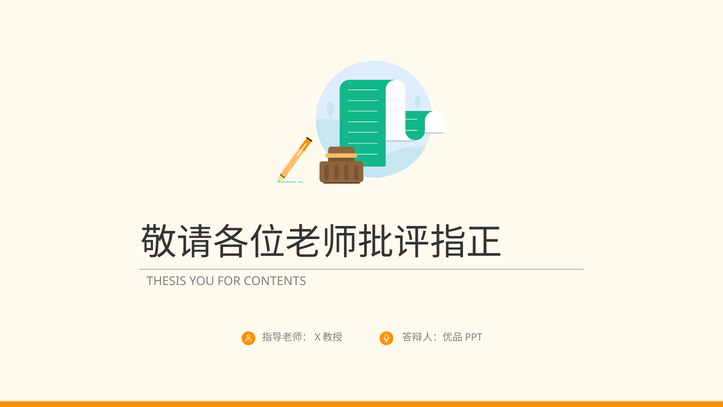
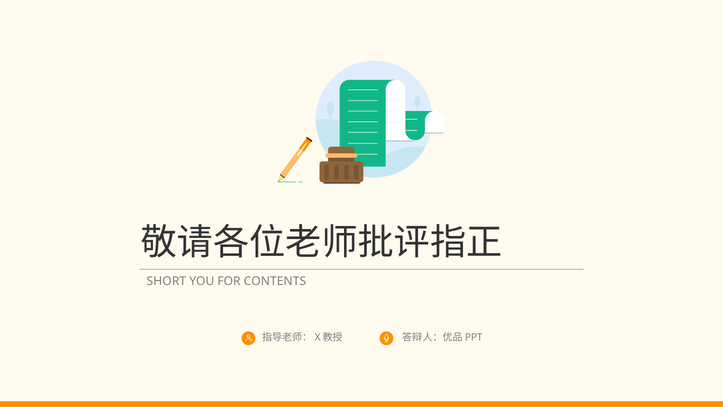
THESIS: THESIS -> SHORT (166, 281)
